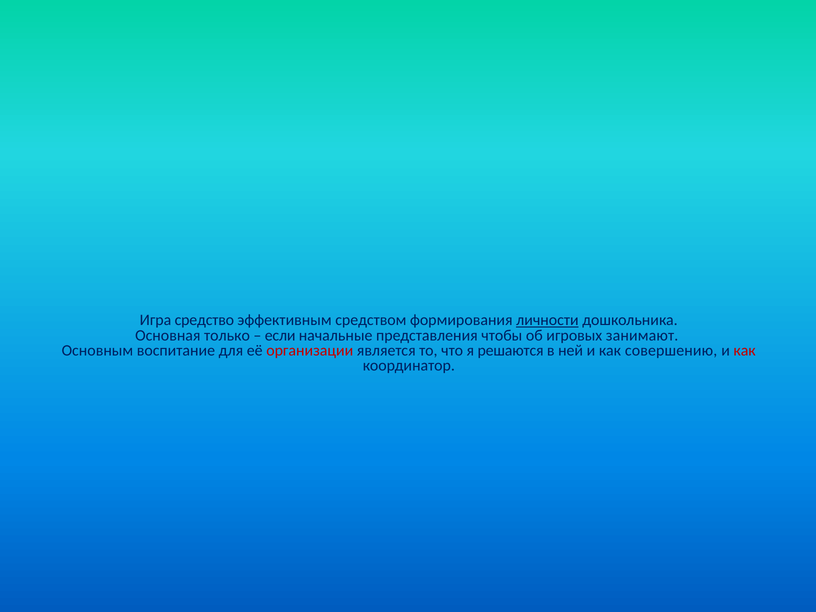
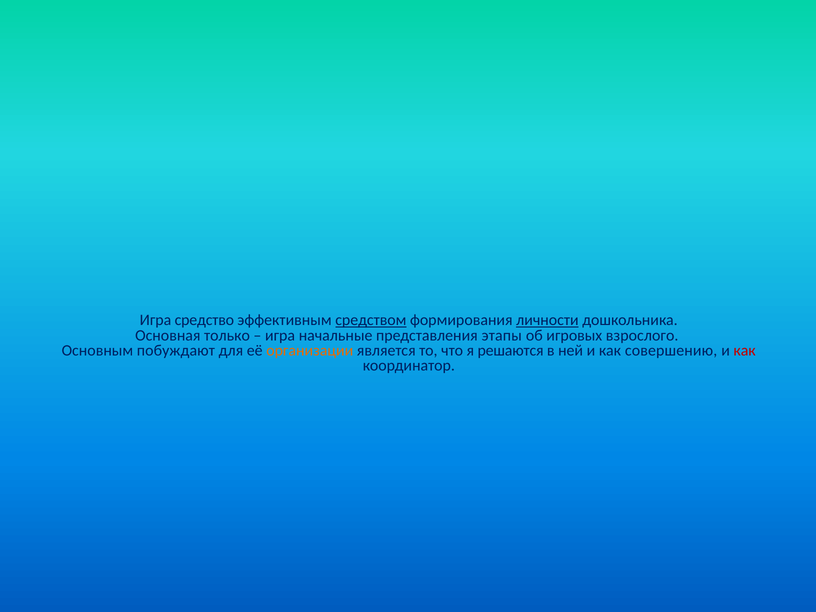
средством underline: none -> present (371, 320)
если: если -> игра (280, 335)
чтобы: чтобы -> этапы (502, 335)
занимают: занимают -> взрослого (642, 335)
воспитание: воспитание -> побуждают (176, 350)
организации colour: red -> orange (310, 350)
